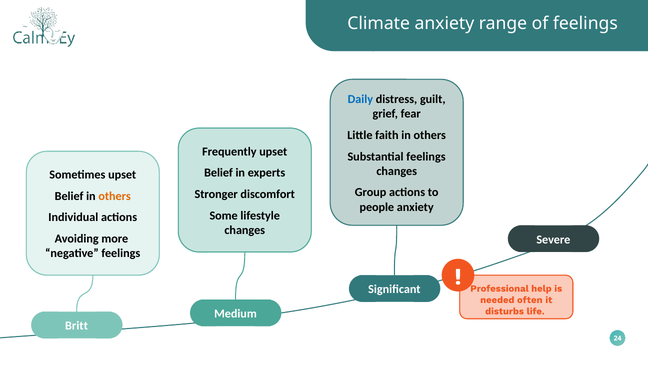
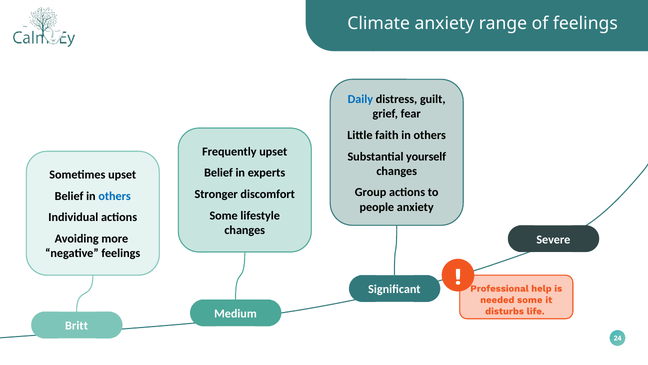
Substantial feelings: feelings -> yourself (426, 156)
others colour: orange -> blue (115, 196)
needed often: often -> some (530, 299)
